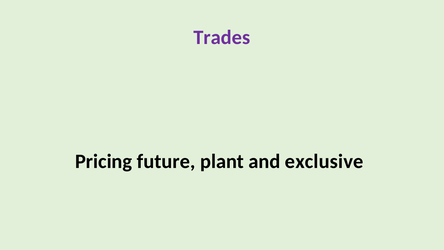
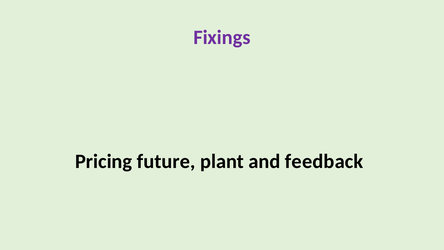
Trades: Trades -> Fixings (222, 37)
exclusive: exclusive -> feedback (324, 161)
